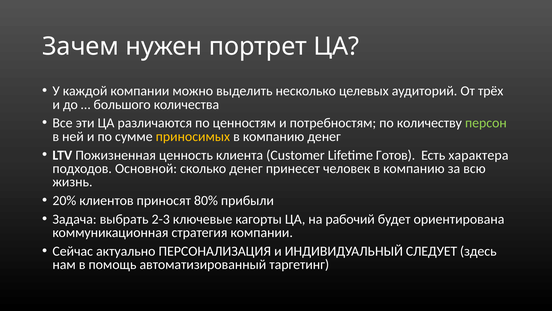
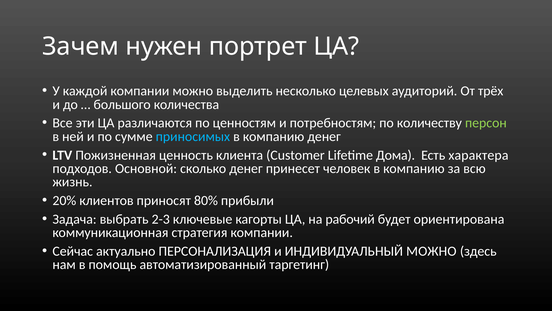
приносимых colour: yellow -> light blue (193, 136)
Готов: Готов -> Дома (396, 155)
ИНДИВИДУАЛЬНЫЙ СЛЕДУЕТ: СЛЕДУЕТ -> МОЖНО (431, 251)
